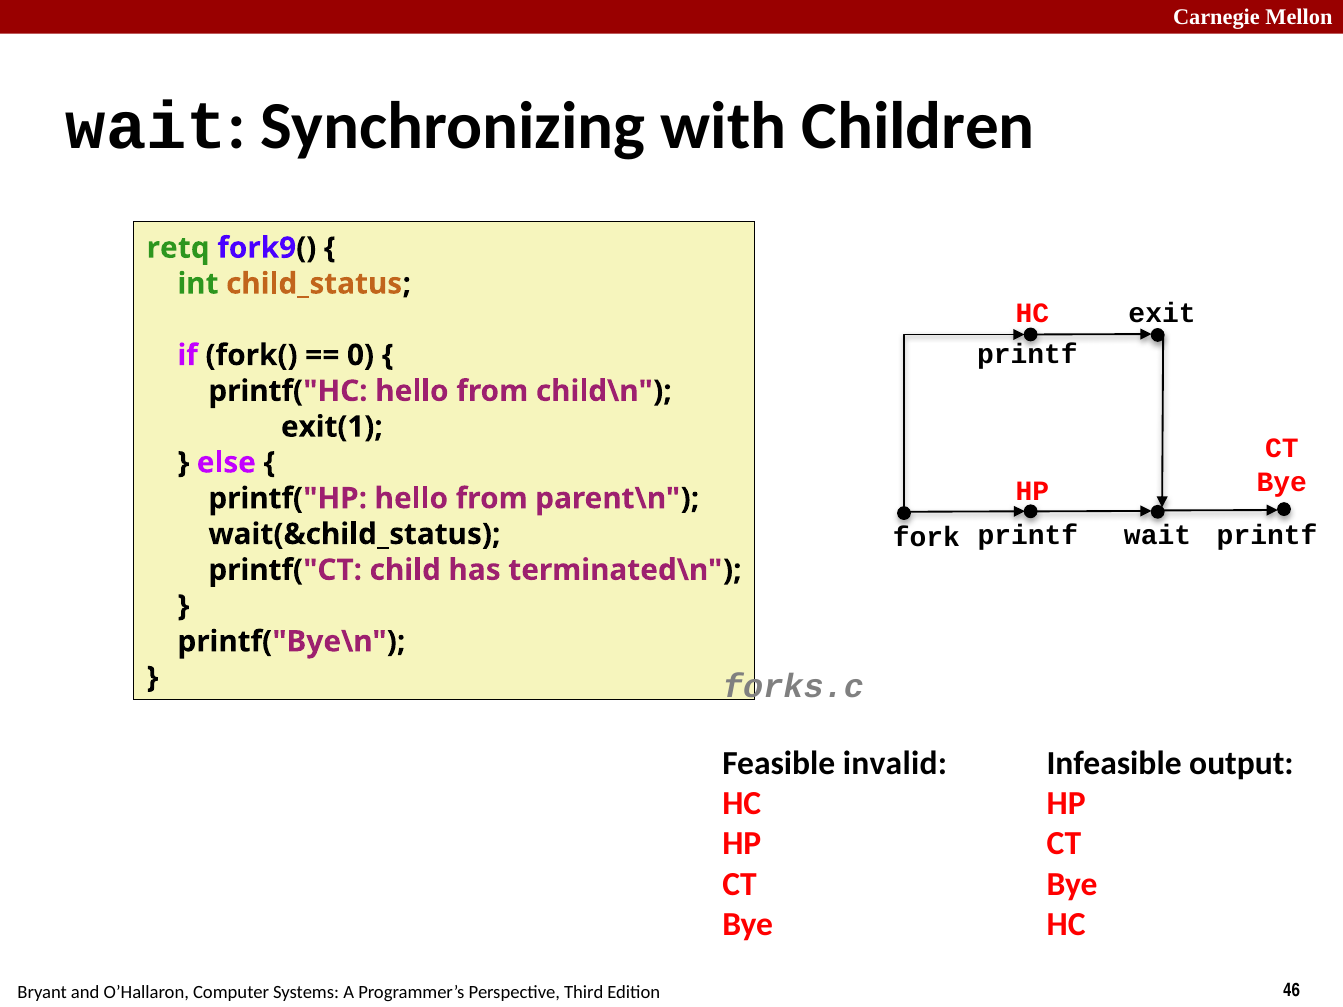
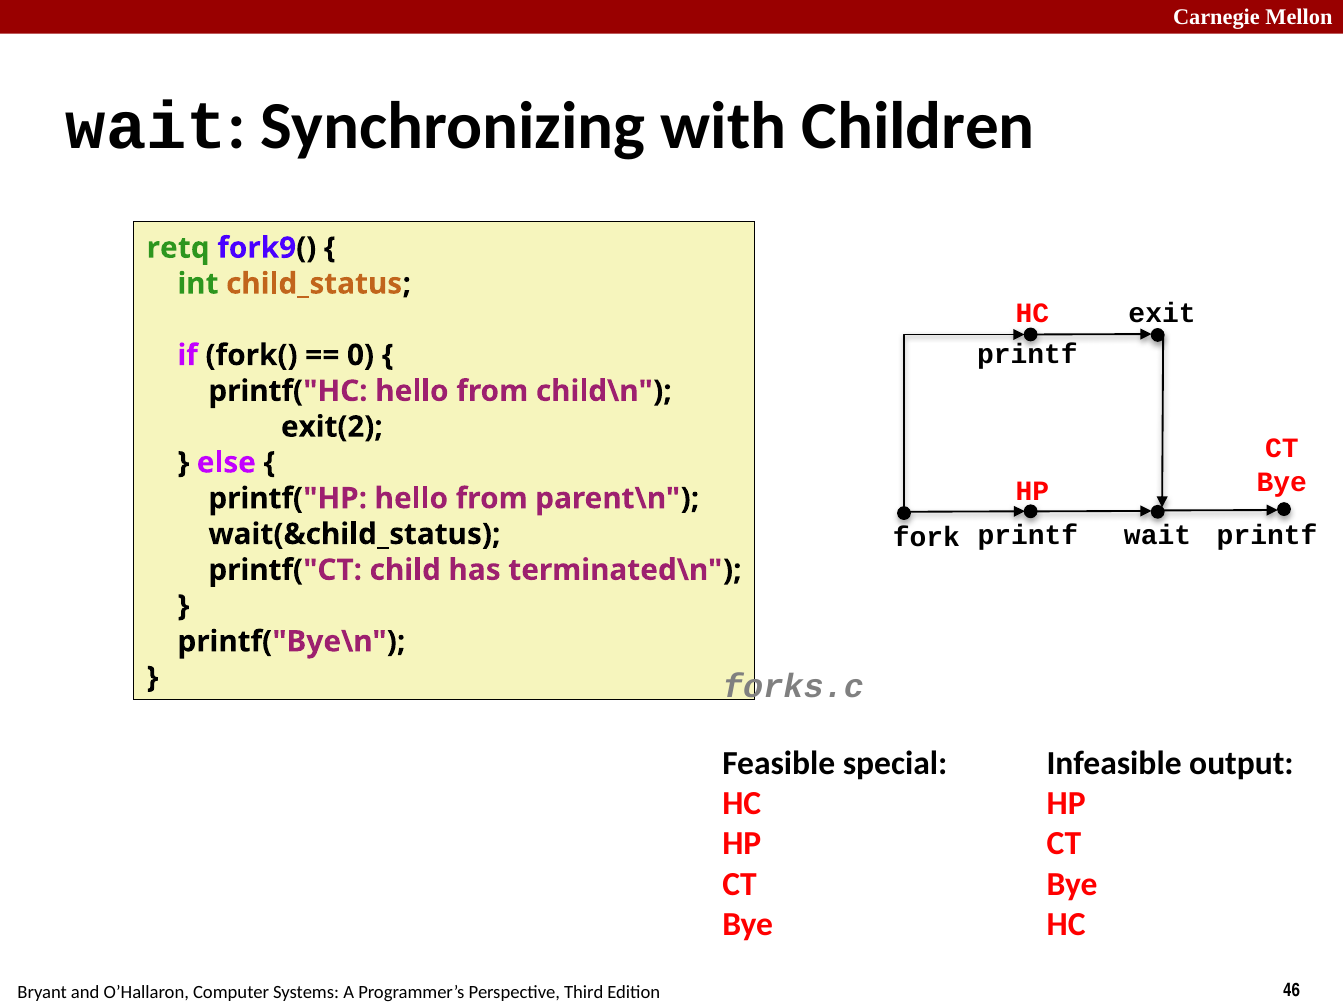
exit(1: exit(1 -> exit(2 (332, 427)
invalid: invalid -> special (895, 763)
